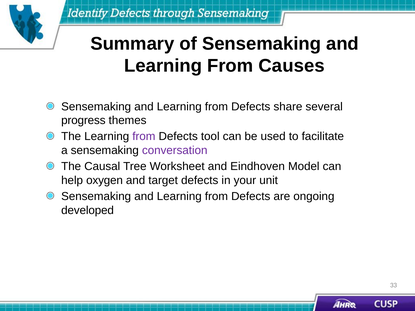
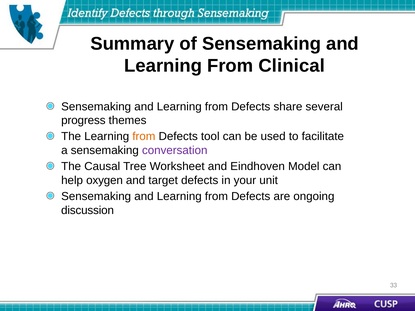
Causes: Causes -> Clinical (292, 66)
from colour: purple -> orange (144, 137)
developed: developed -> discussion (88, 210)
